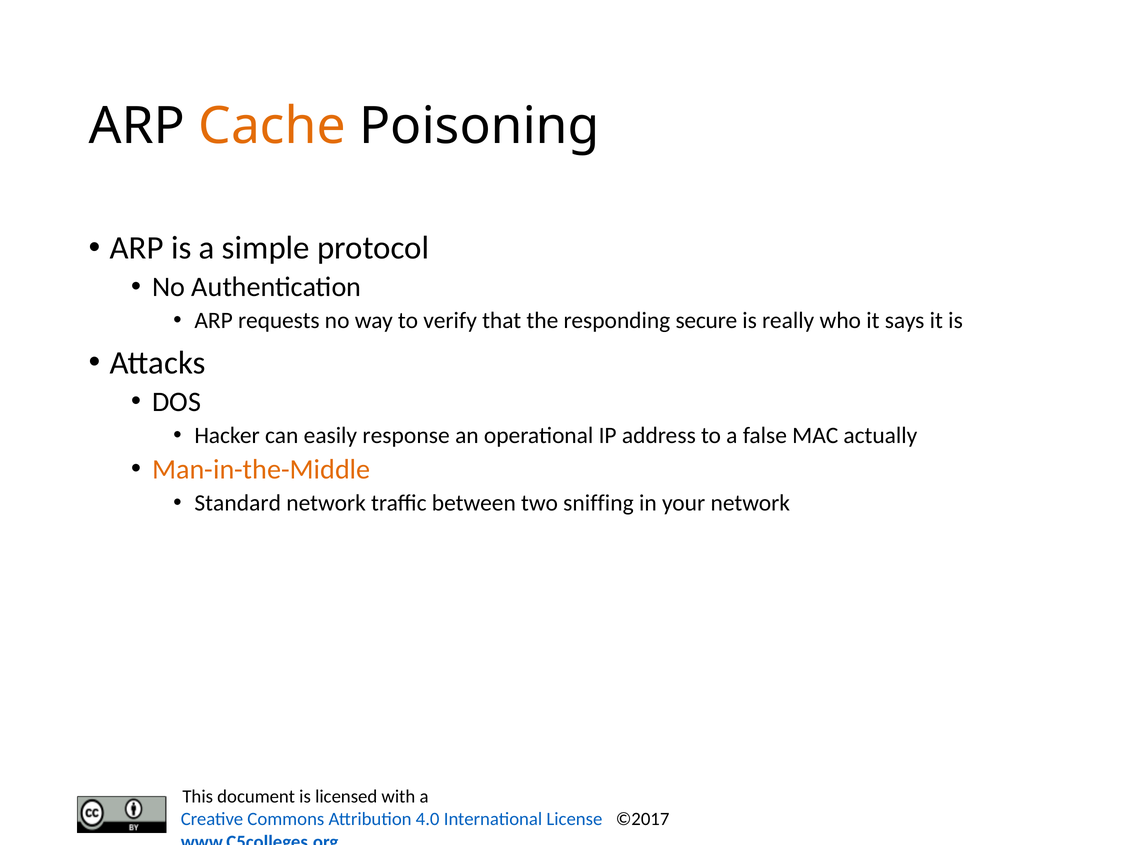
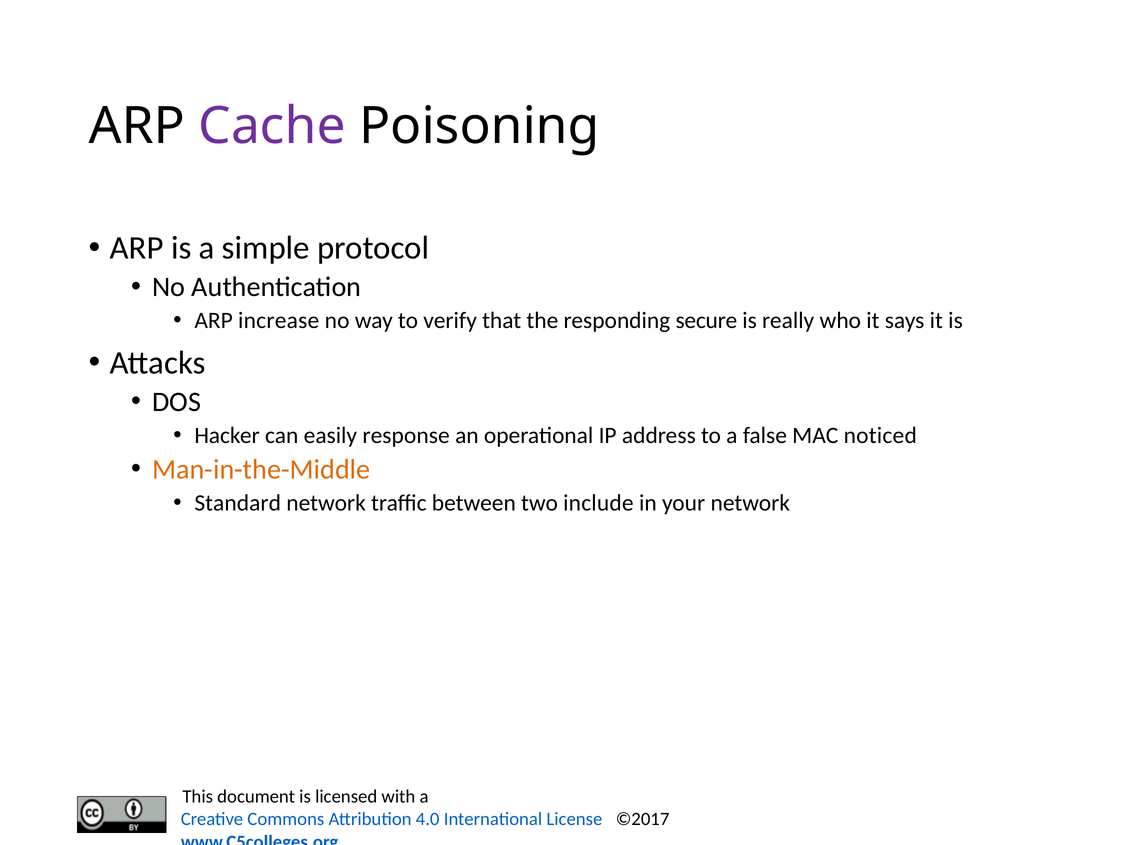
Cache colour: orange -> purple (272, 126)
requests: requests -> increase (279, 321)
actually: actually -> noticed (880, 436)
sniffing: sniffing -> include (598, 503)
